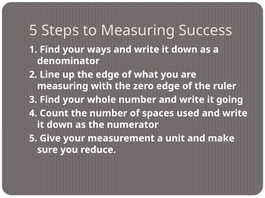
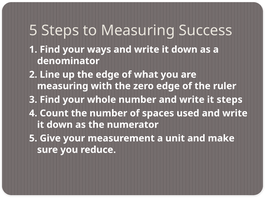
it going: going -> steps (230, 100)
